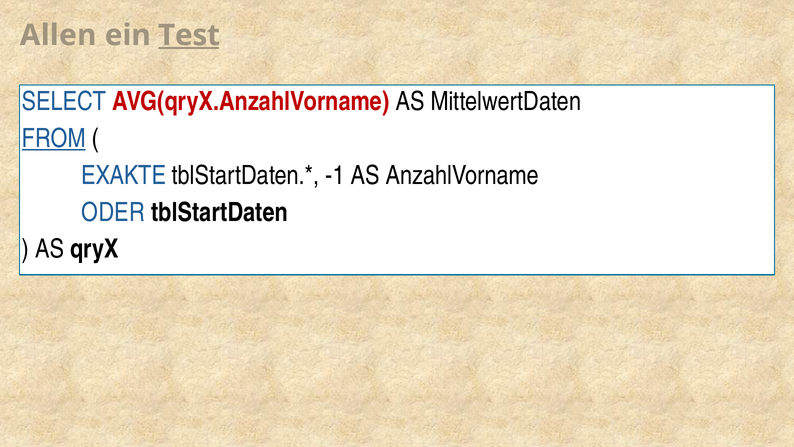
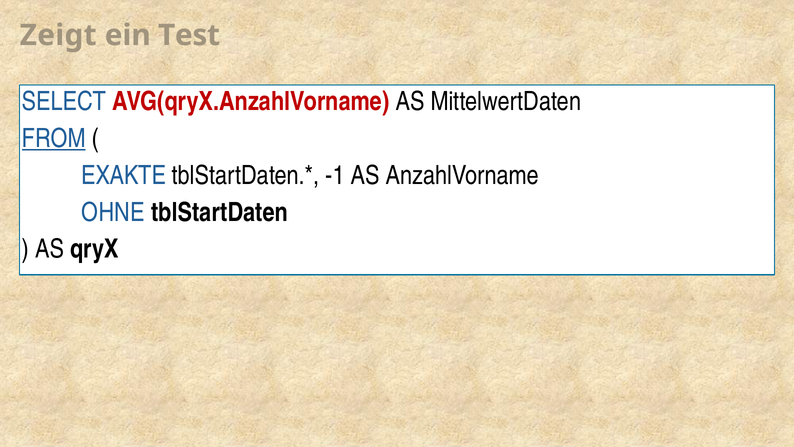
Allen: Allen -> Zeigt (58, 35)
Test underline: present -> none (189, 35)
ODER: ODER -> OHNE (113, 212)
